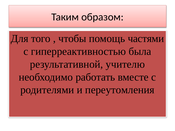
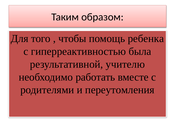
частями: частями -> ребенка (146, 39)
